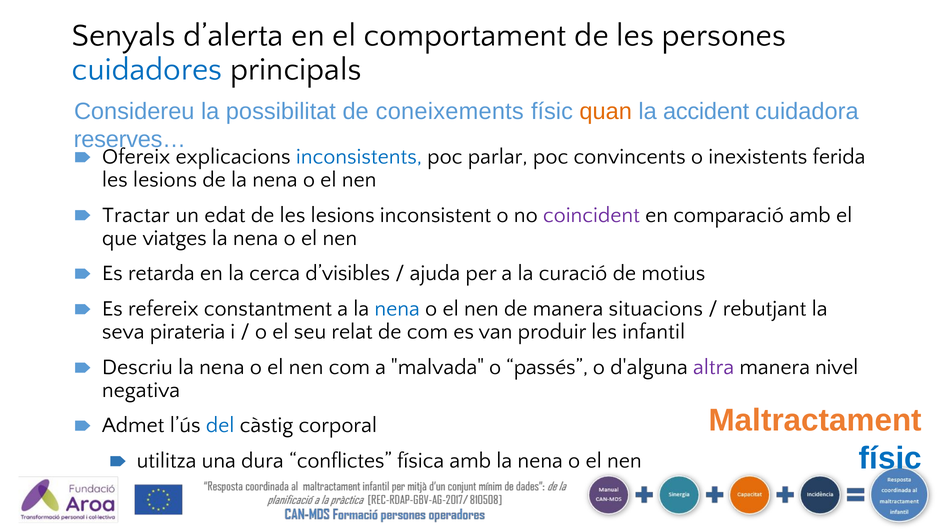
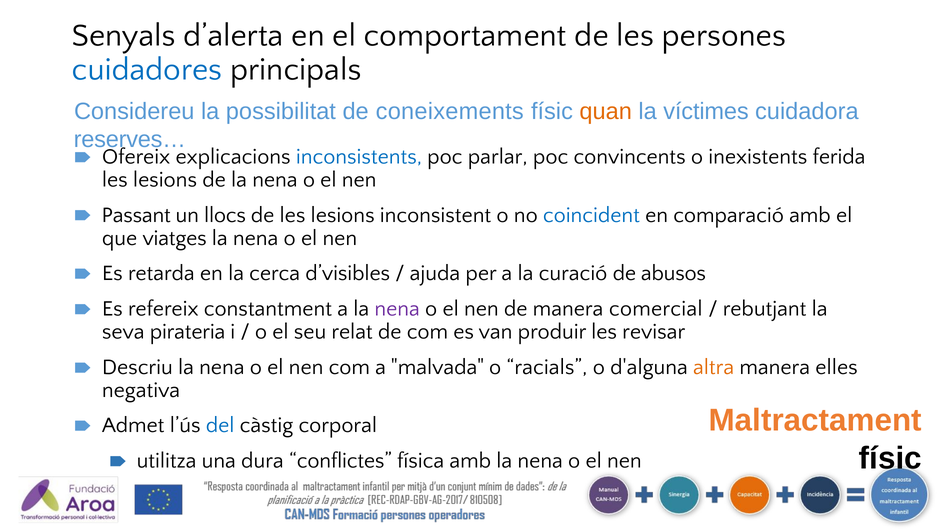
accident: accident -> víctimes (706, 111)
Tractar: Tractar -> Passant (136, 215)
edat: edat -> llocs (225, 215)
coincident colour: purple -> blue (591, 215)
motius: motius -> abusos (673, 273)
nena colour: blue -> purple (397, 308)
situacions: situacions -> comercial (656, 308)
infantil: infantil -> revisar (654, 331)
passés: passés -> racials (547, 367)
altra colour: purple -> orange (714, 367)
nivel: nivel -> elles (837, 367)
físic colour: blue -> black (890, 458)
